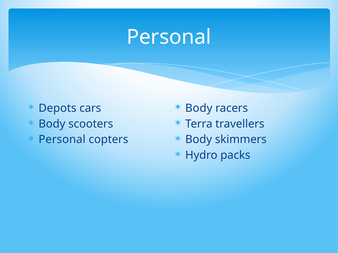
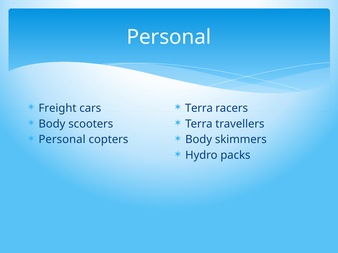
Depots: Depots -> Freight (57, 108)
Body: Body -> Terra (199, 108)
